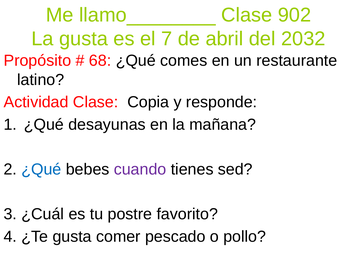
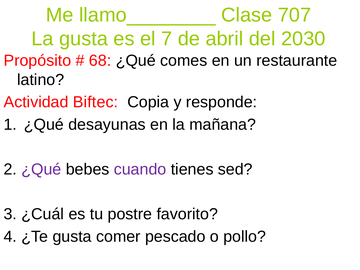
902: 902 -> 707 (294, 15)
2032: 2032 -> 2030 (303, 39)
Actividad Clase: Clase -> Biftec (96, 102)
¿Qué colour: blue -> purple (41, 169)
